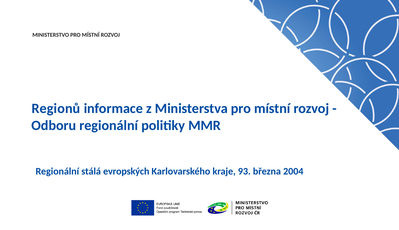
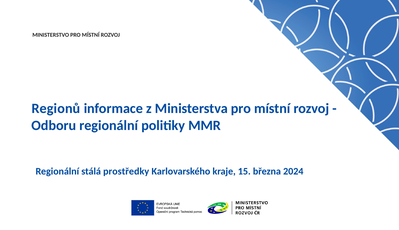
evropských: evropských -> prostředky (126, 171)
93: 93 -> 15 (244, 171)
2004: 2004 -> 2024 (293, 171)
